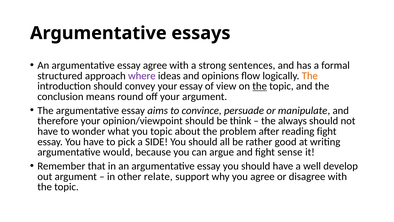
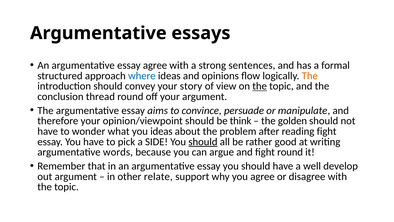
where colour: purple -> blue (142, 76)
your essay: essay -> story (191, 86)
means: means -> thread (100, 96)
always: always -> golden (292, 121)
you topic: topic -> ideas (161, 131)
should underline: none -> present (203, 141)
would: would -> words (118, 152)
fight sense: sense -> round (290, 152)
